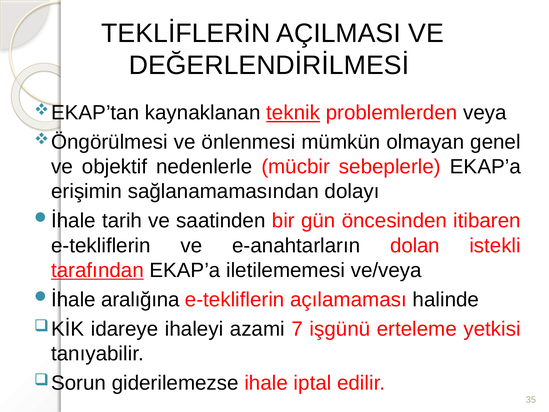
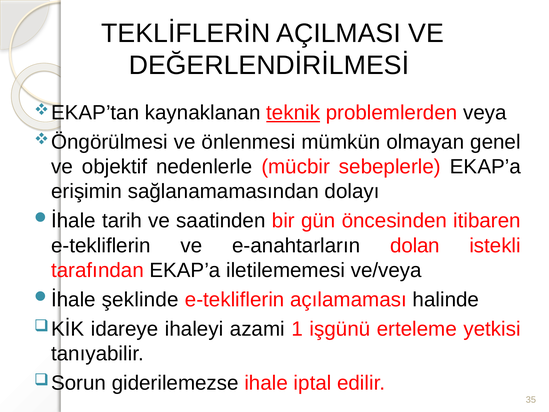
tarafından underline: present -> none (97, 270)
aralığına: aralığına -> şeklinde (140, 299)
7: 7 -> 1 (297, 329)
